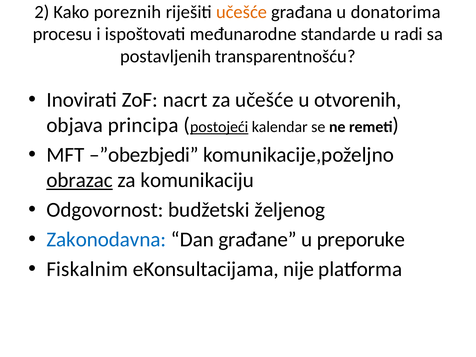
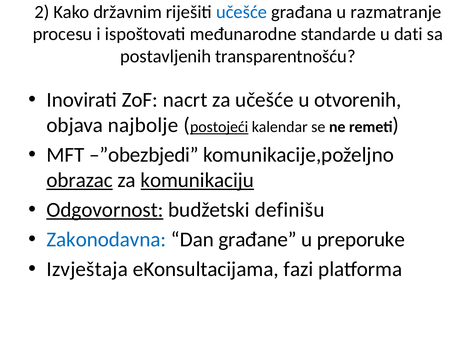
poreznih: poreznih -> državnim (128, 12)
učešće colour: orange -> blue (242, 12)
donatorima: donatorima -> razmatranje (396, 12)
radi: radi -> dati (408, 34)
principa: principa -> najbolje (143, 125)
komunikaciju underline: none -> present (197, 180)
Odgovornost underline: none -> present (105, 210)
željenog: željenog -> definišu (290, 210)
Fiskalnim: Fiskalnim -> Izvještaja (87, 269)
nije: nije -> fazi (298, 269)
